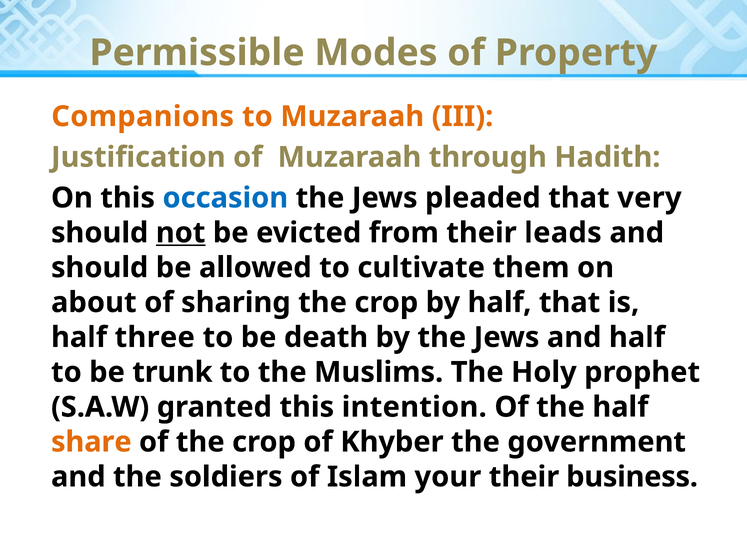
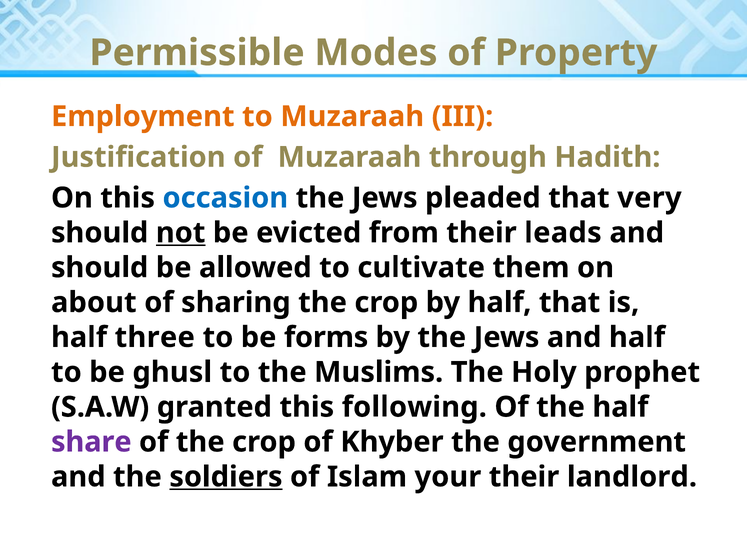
Companions: Companions -> Employment (143, 117)
death: death -> forms (326, 338)
trunk: trunk -> ghusl (172, 372)
intention: intention -> following (414, 407)
share colour: orange -> purple (91, 442)
soldiers underline: none -> present (226, 477)
business: business -> landlord (632, 477)
